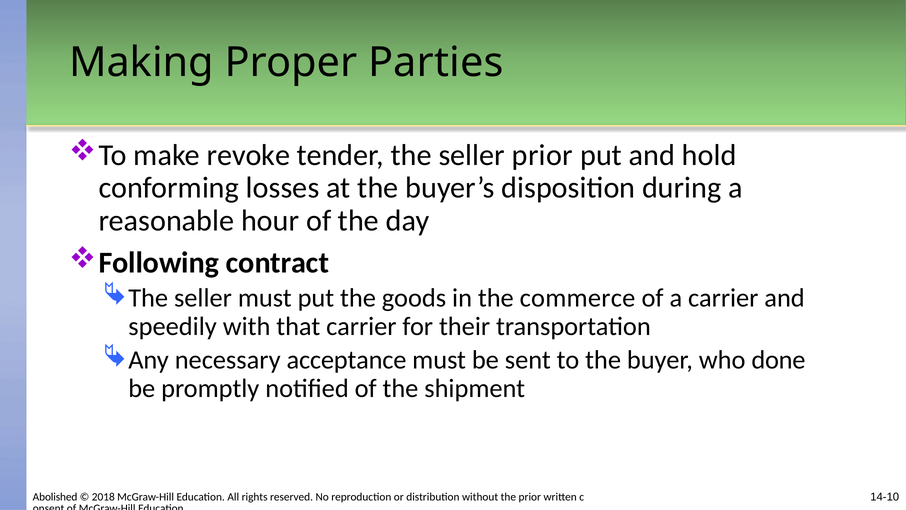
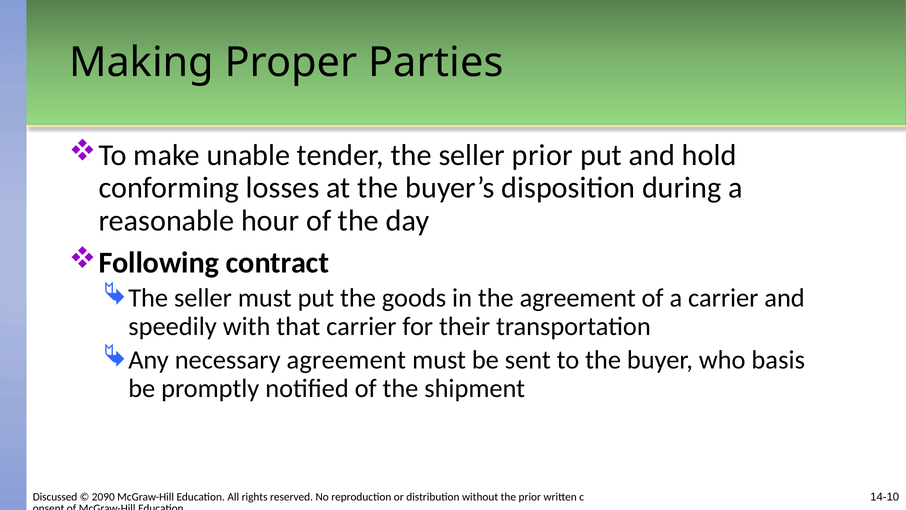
revoke: revoke -> unable (248, 155)
the commerce: commerce -> agreement (578, 298)
necessary acceptance: acceptance -> agreement (346, 360)
done: done -> basis (778, 360)
Abolished: Abolished -> Discussed (55, 497)
2018: 2018 -> 2090 (103, 497)
